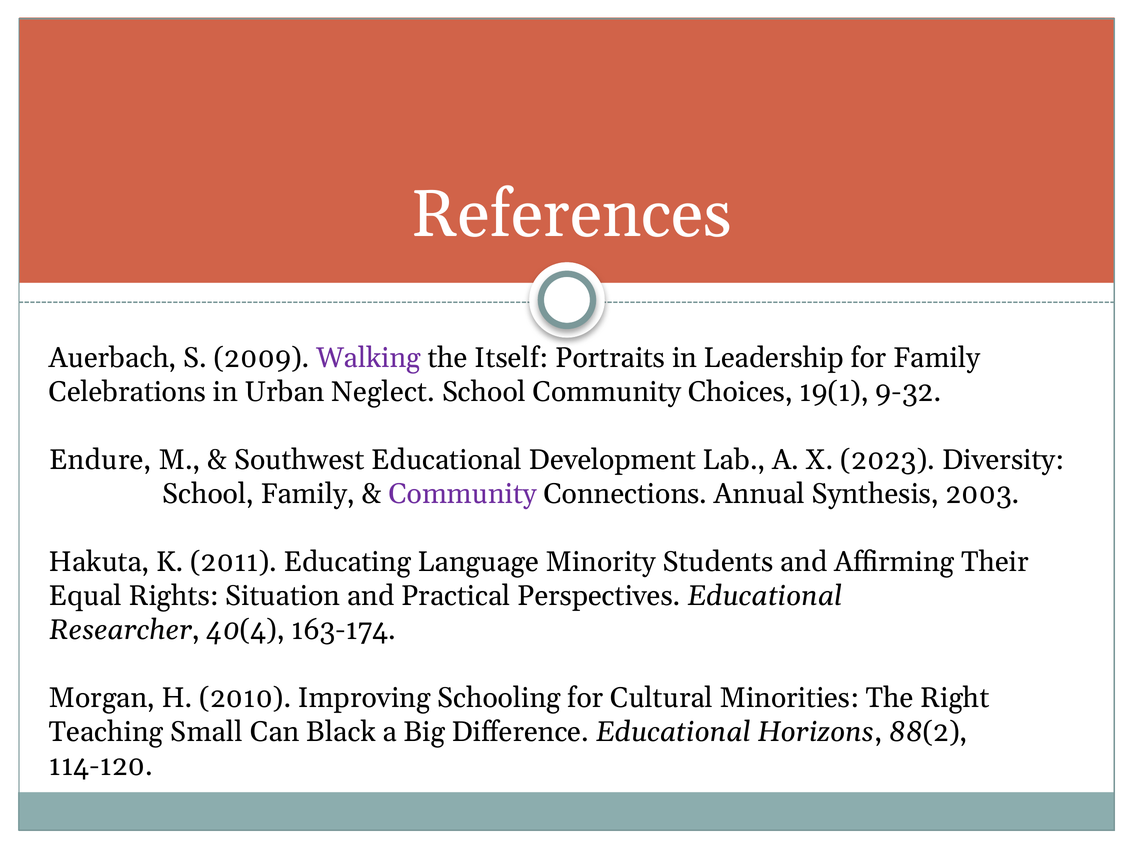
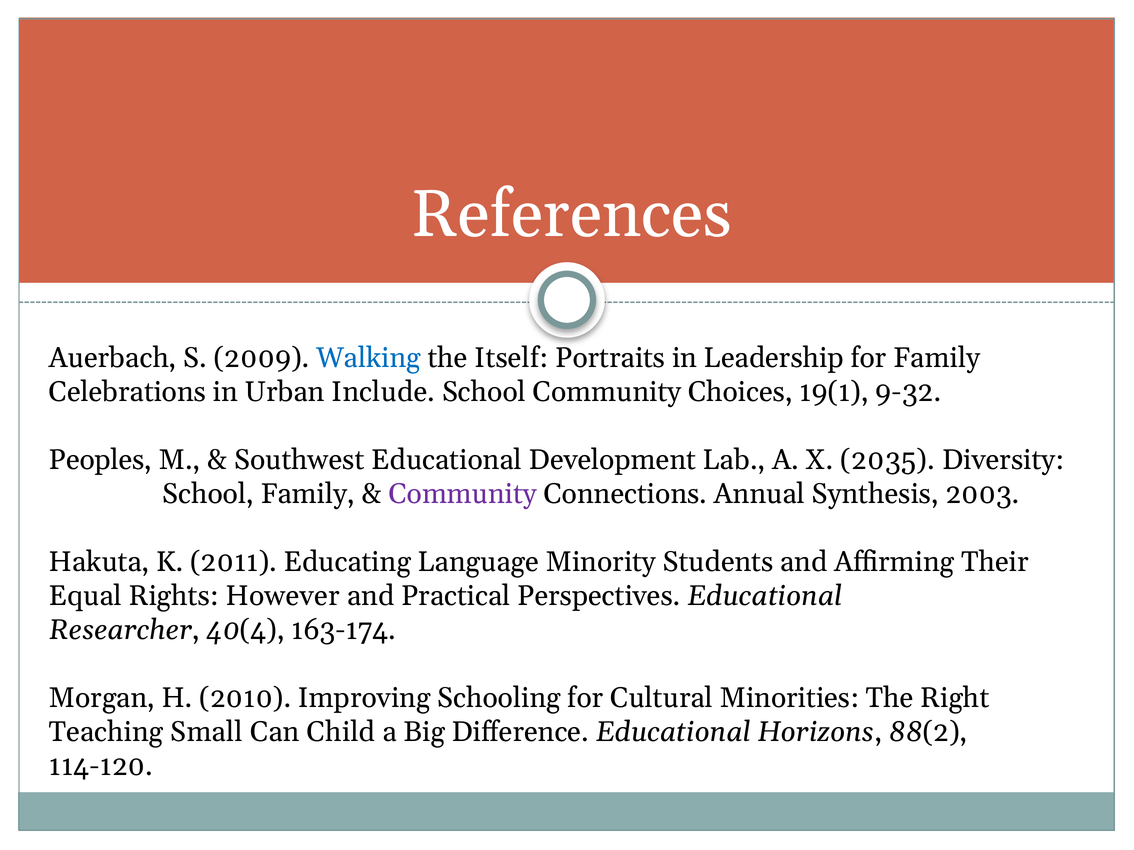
Walking colour: purple -> blue (368, 358)
Neglect: Neglect -> Include (383, 392)
Endure: Endure -> Peoples (101, 460)
2023: 2023 -> 2035 (888, 460)
Situation: Situation -> However (283, 596)
Black: Black -> Child (341, 732)
